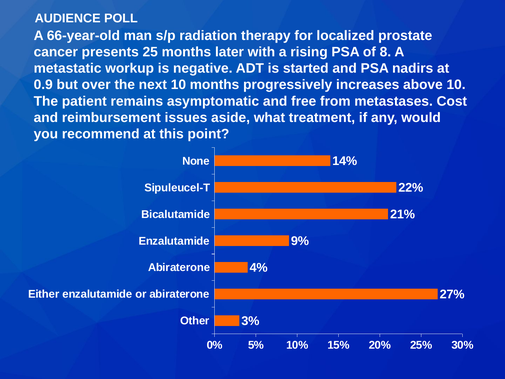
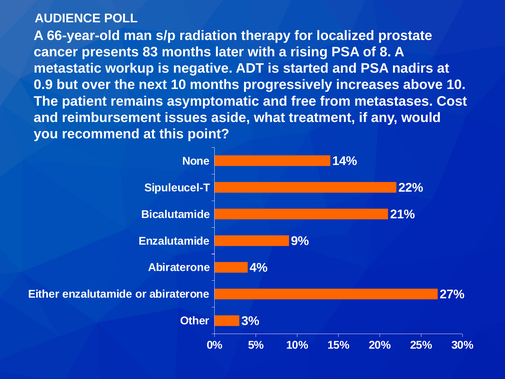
25: 25 -> 83 (150, 52)
